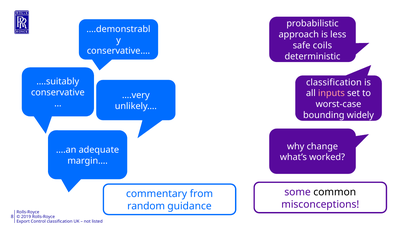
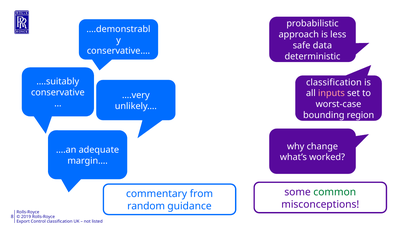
coils: coils -> data (322, 45)
widely: widely -> region (360, 115)
common colour: black -> green (335, 192)
